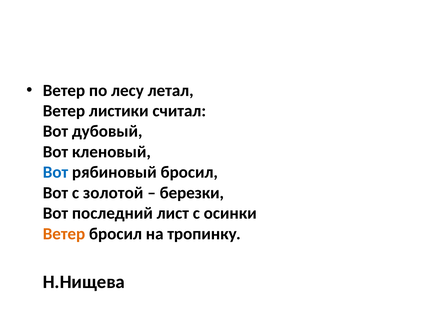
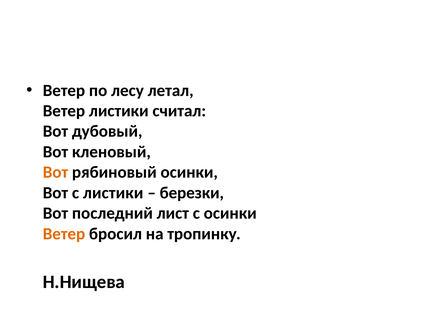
Вот colour: blue -> orange (55, 172)
рябиновый бросил: бросил -> осинки (189, 172)
с золотой: золотой -> листики (113, 193)
